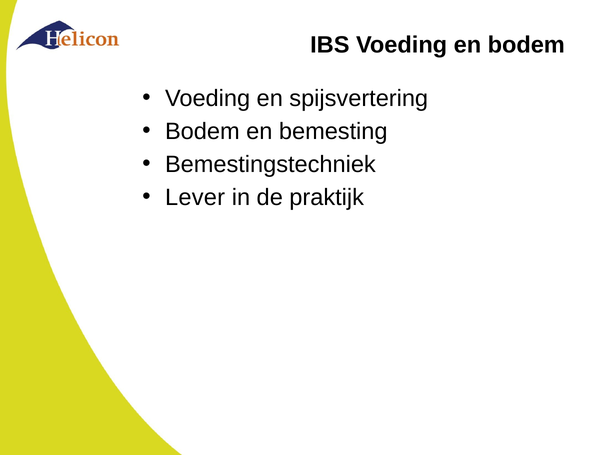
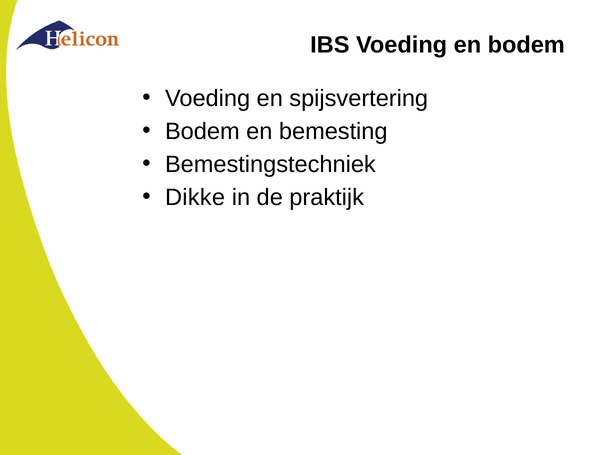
Lever: Lever -> Dikke (195, 198)
